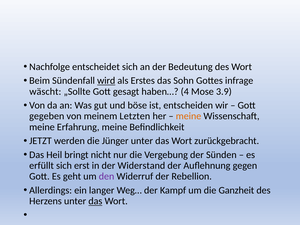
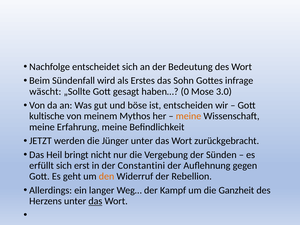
wird underline: present -> none (106, 81)
4: 4 -> 0 (185, 91)
3.9: 3.9 -> 3.0 (224, 91)
gegeben: gegeben -> kultische (47, 116)
Letzten: Letzten -> Mythos (135, 116)
Widerstand: Widerstand -> Constantini (141, 166)
den colour: purple -> orange (107, 176)
